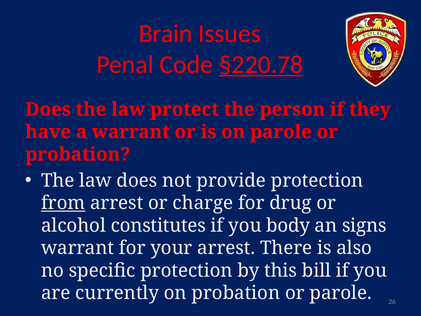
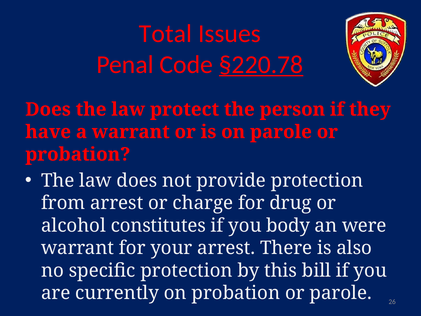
Brain: Brain -> Total (165, 34)
from underline: present -> none (63, 203)
signs: signs -> were (364, 225)
